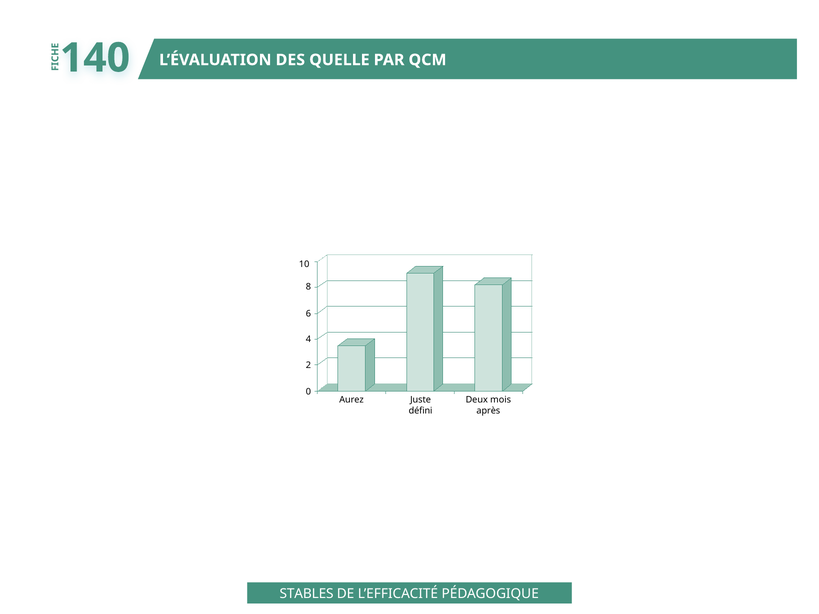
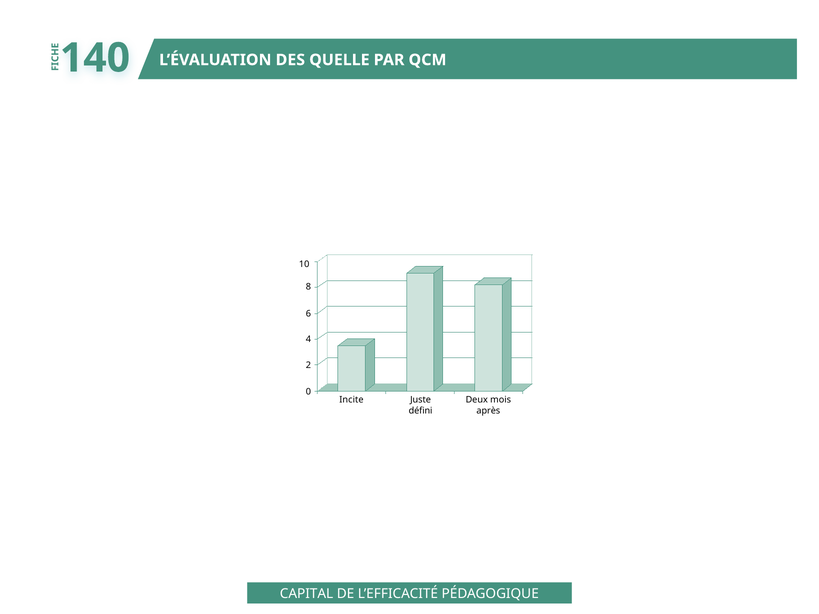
Aurez: Aurez -> Incite (351, 400)
STABLES: STABLES -> CAPITAL (307, 594)
